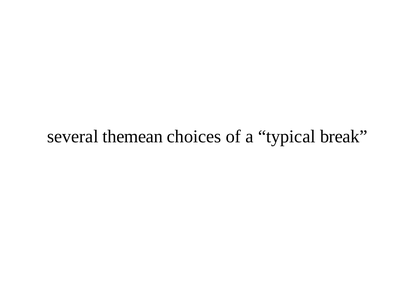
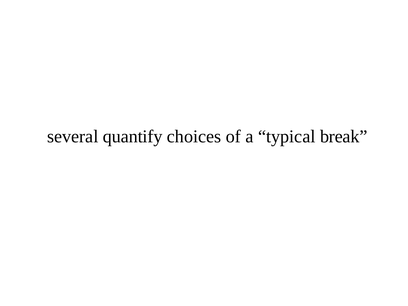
themean: themean -> quantify (133, 137)
